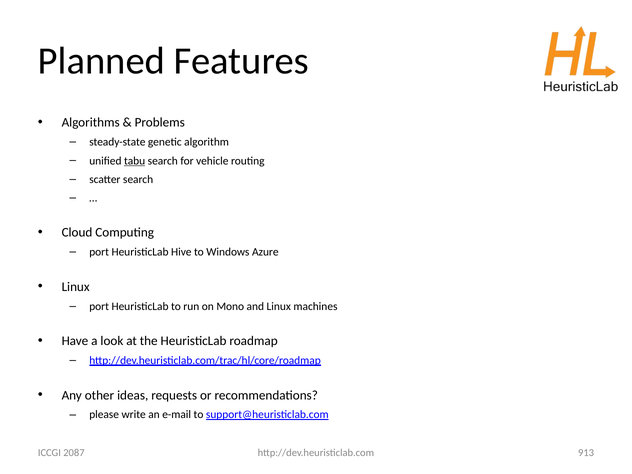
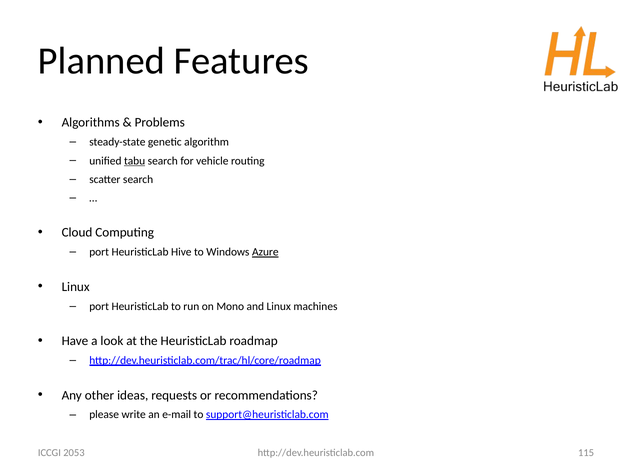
Azure underline: none -> present (265, 252)
913: 913 -> 115 (586, 453)
2087: 2087 -> 2053 (74, 453)
